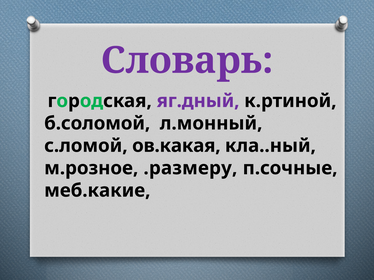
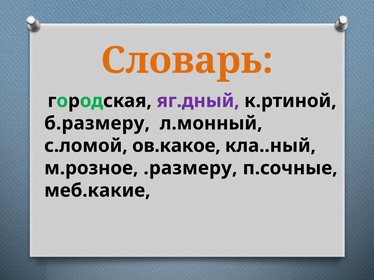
Словарь colour: purple -> orange (187, 61)
б.соломой: б.соломой -> б.размеру (97, 124)
ов.какая: ов.какая -> ов.какое (176, 146)
